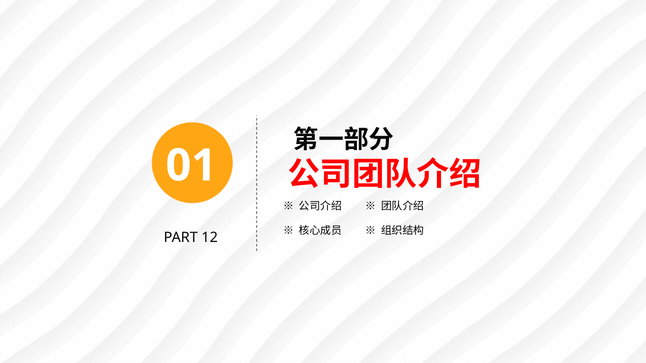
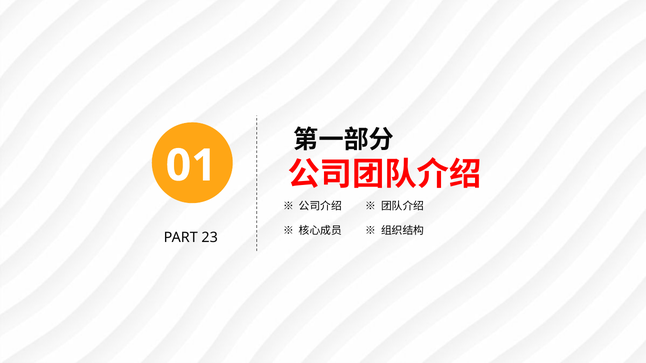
12: 12 -> 23 (210, 238)
